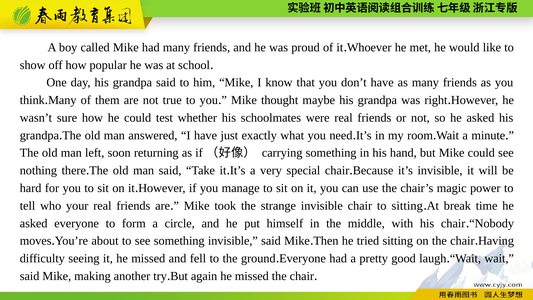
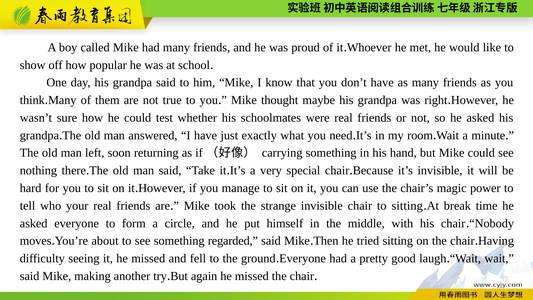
something invisible: invisible -> regarded (233, 241)
